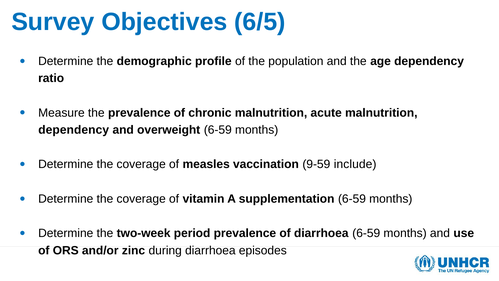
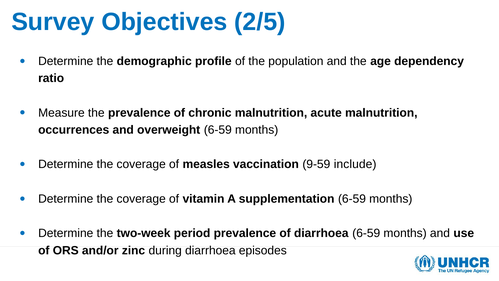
6/5: 6/5 -> 2/5 (260, 22)
dependency: dependency -> occurrences (74, 130)
